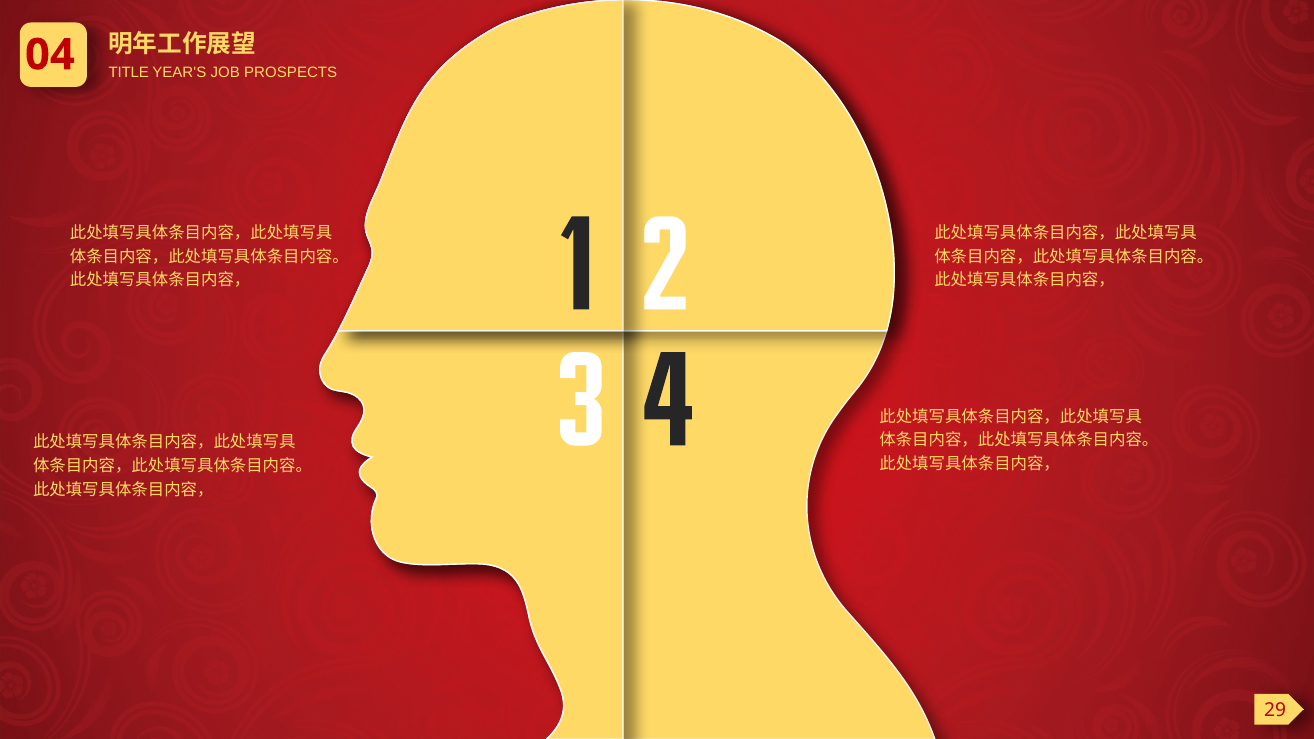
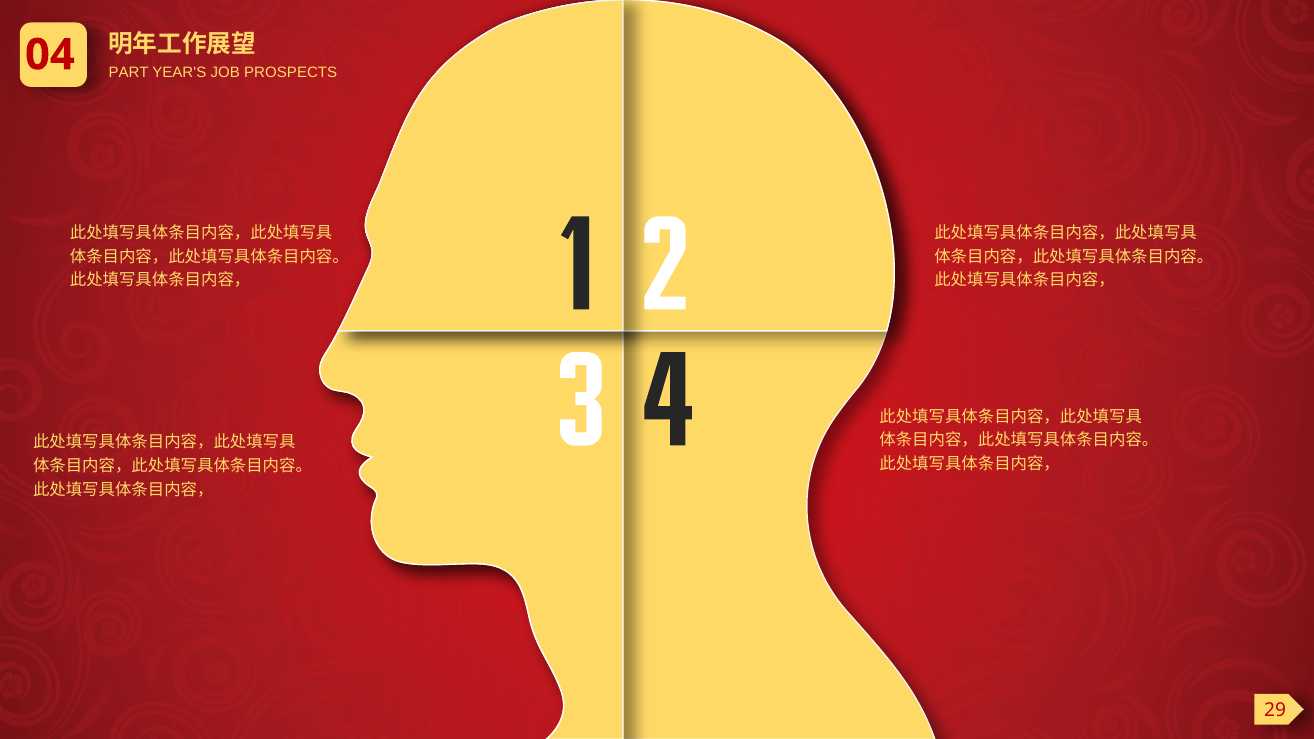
TITLE: TITLE -> PART (129, 73)
